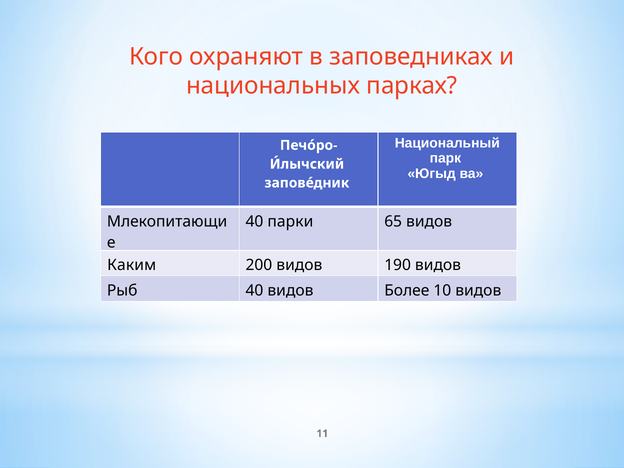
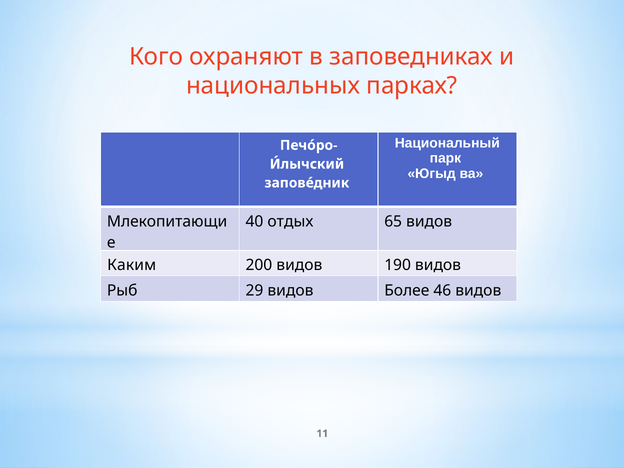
парки: парки -> отдых (290, 221)
Рыб 40: 40 -> 29 (254, 290)
10: 10 -> 46 (442, 290)
